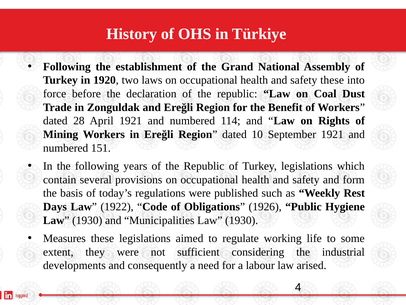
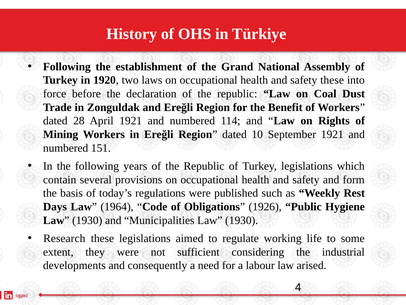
1922: 1922 -> 1964 (117, 206)
Measures: Measures -> Research (64, 238)
